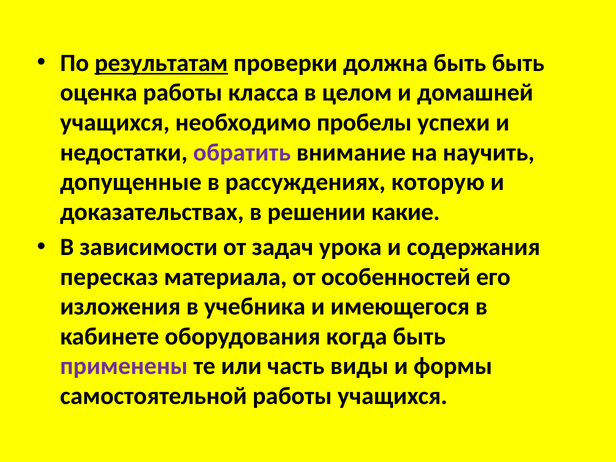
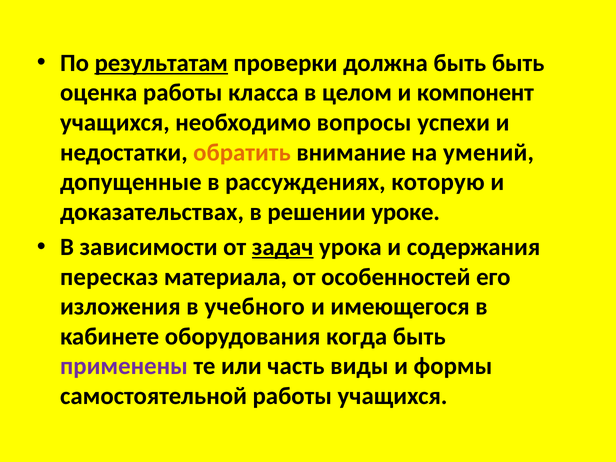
домашней: домашней -> компонент (475, 93)
пробелы: пробелы -> вопросы (364, 123)
обратить colour: purple -> orange (242, 152)
научить: научить -> умений (489, 152)
какие: какие -> уроке (406, 212)
задач underline: none -> present (283, 247)
учебника: учебника -> учебного (255, 307)
